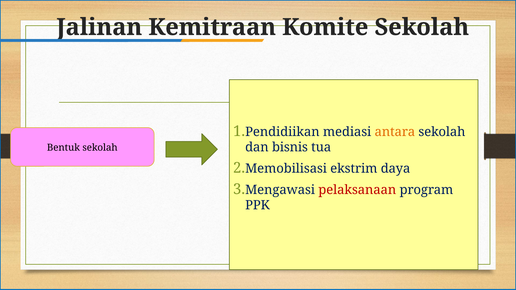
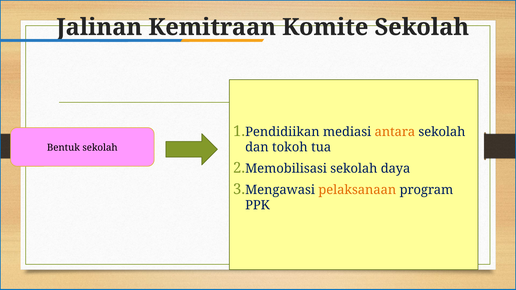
bisnis: bisnis -> tokoh (290, 147)
Memobilisasi ekstrim: ekstrim -> sekolah (354, 169)
pelaksanaan colour: red -> orange (357, 190)
